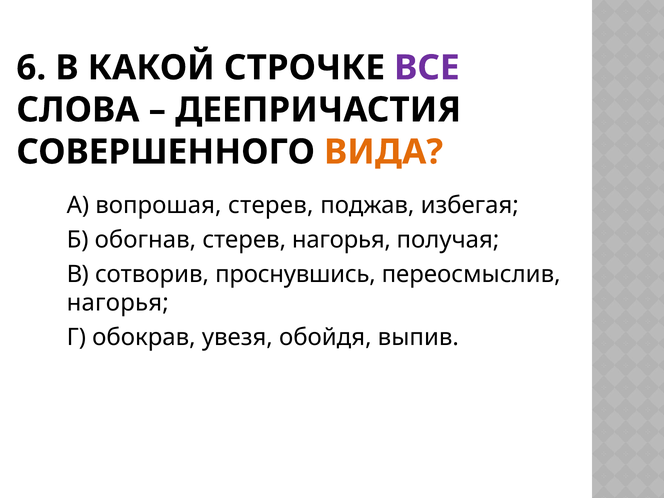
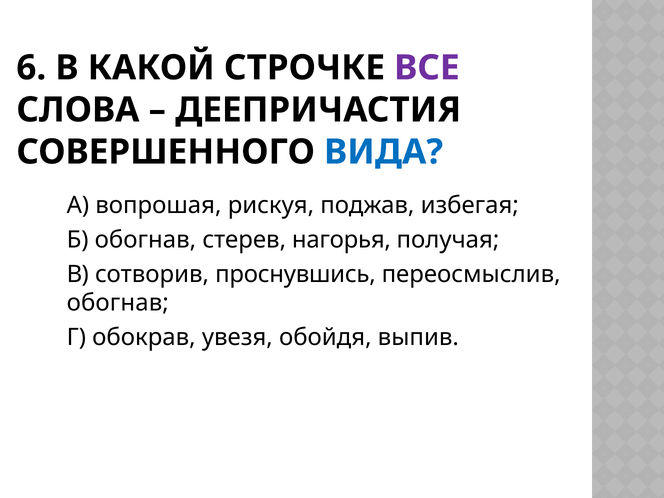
ВИДА colour: orange -> blue (384, 152)
вопрошая стерев: стерев -> рискуя (271, 206)
нагорья: нагорья -> обогнав (118, 303)
